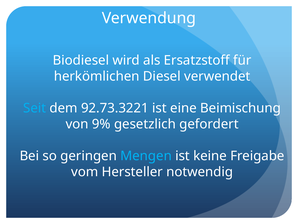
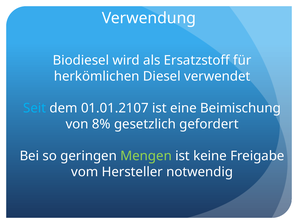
92.73.3221: 92.73.3221 -> 01.01.2107 (115, 108)
9%: 9% -> 8% (101, 124)
Mengen colour: light blue -> light green (146, 156)
